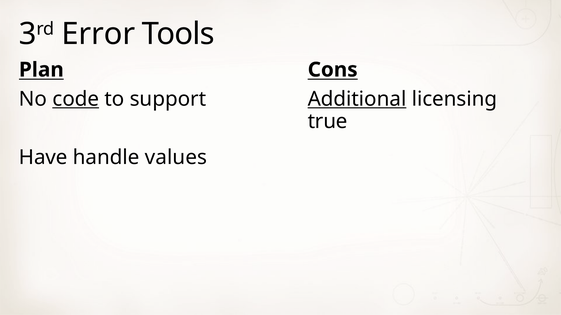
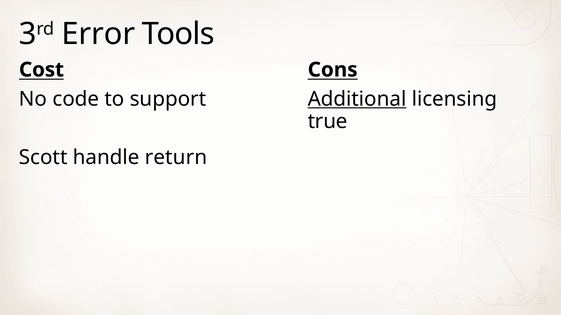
Plan: Plan -> Cost (41, 70)
code underline: present -> none (76, 99)
Have: Have -> Scott (43, 158)
values: values -> return (176, 158)
